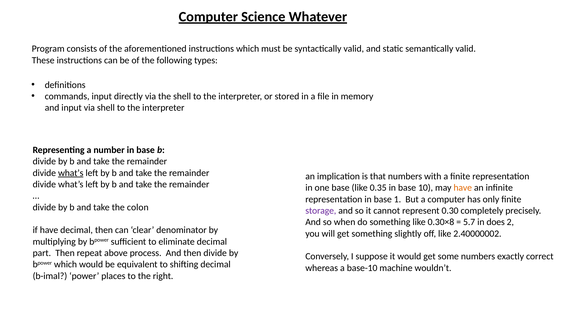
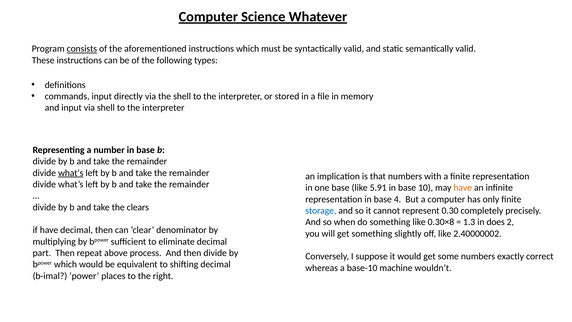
consists underline: none -> present (82, 49)
0.35: 0.35 -> 5.91 (378, 188)
1: 1 -> 4 (398, 199)
colon: colon -> clears (138, 207)
storage colour: purple -> blue (321, 210)
5.7: 5.7 -> 1.3 (469, 222)
